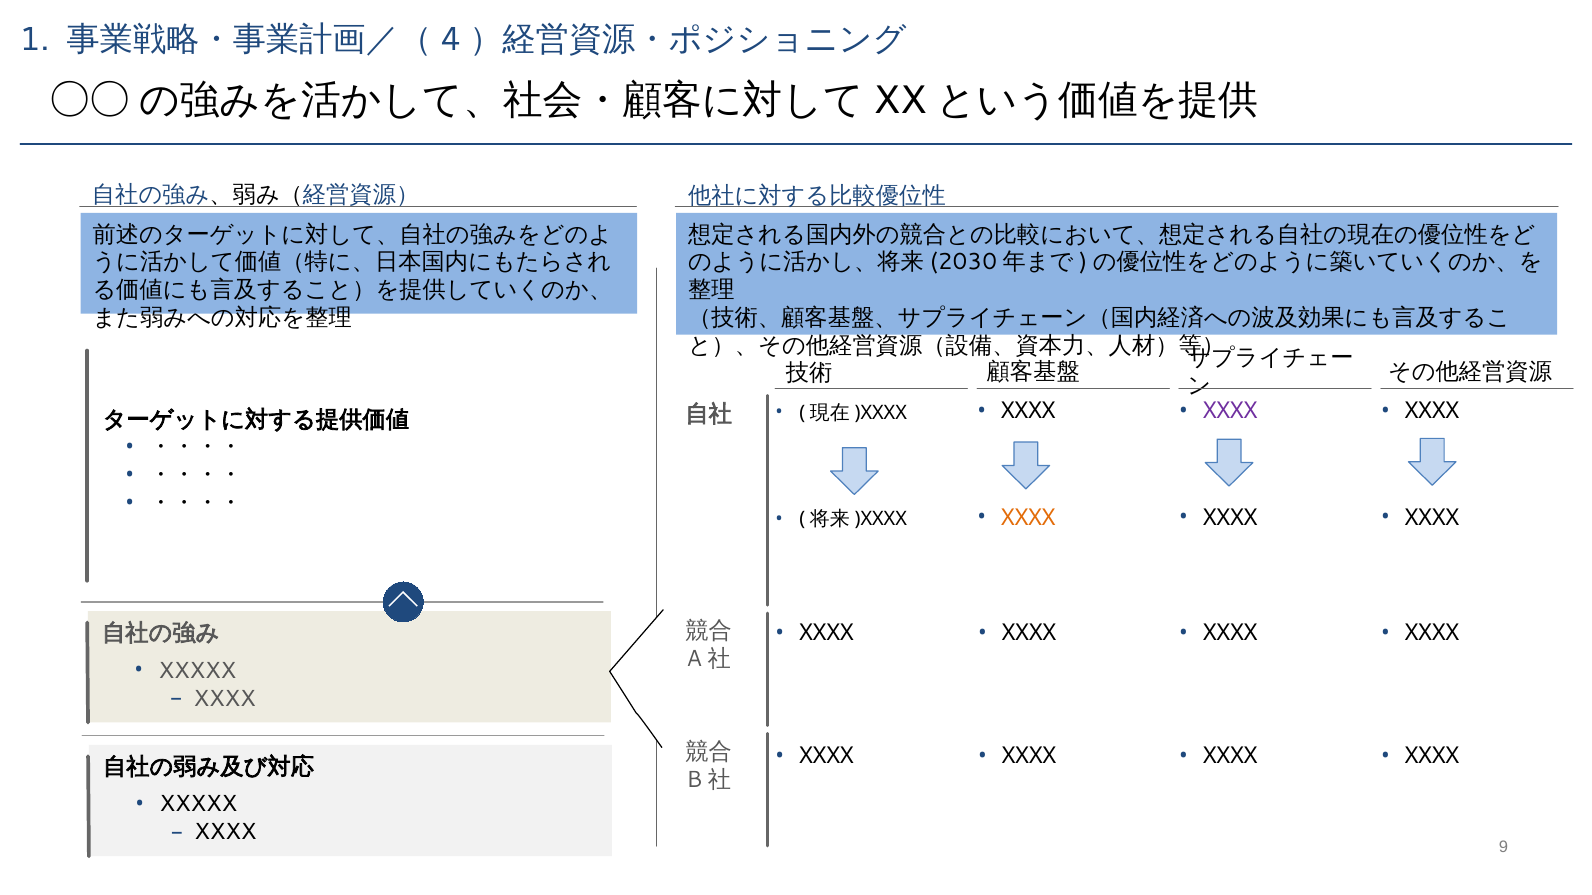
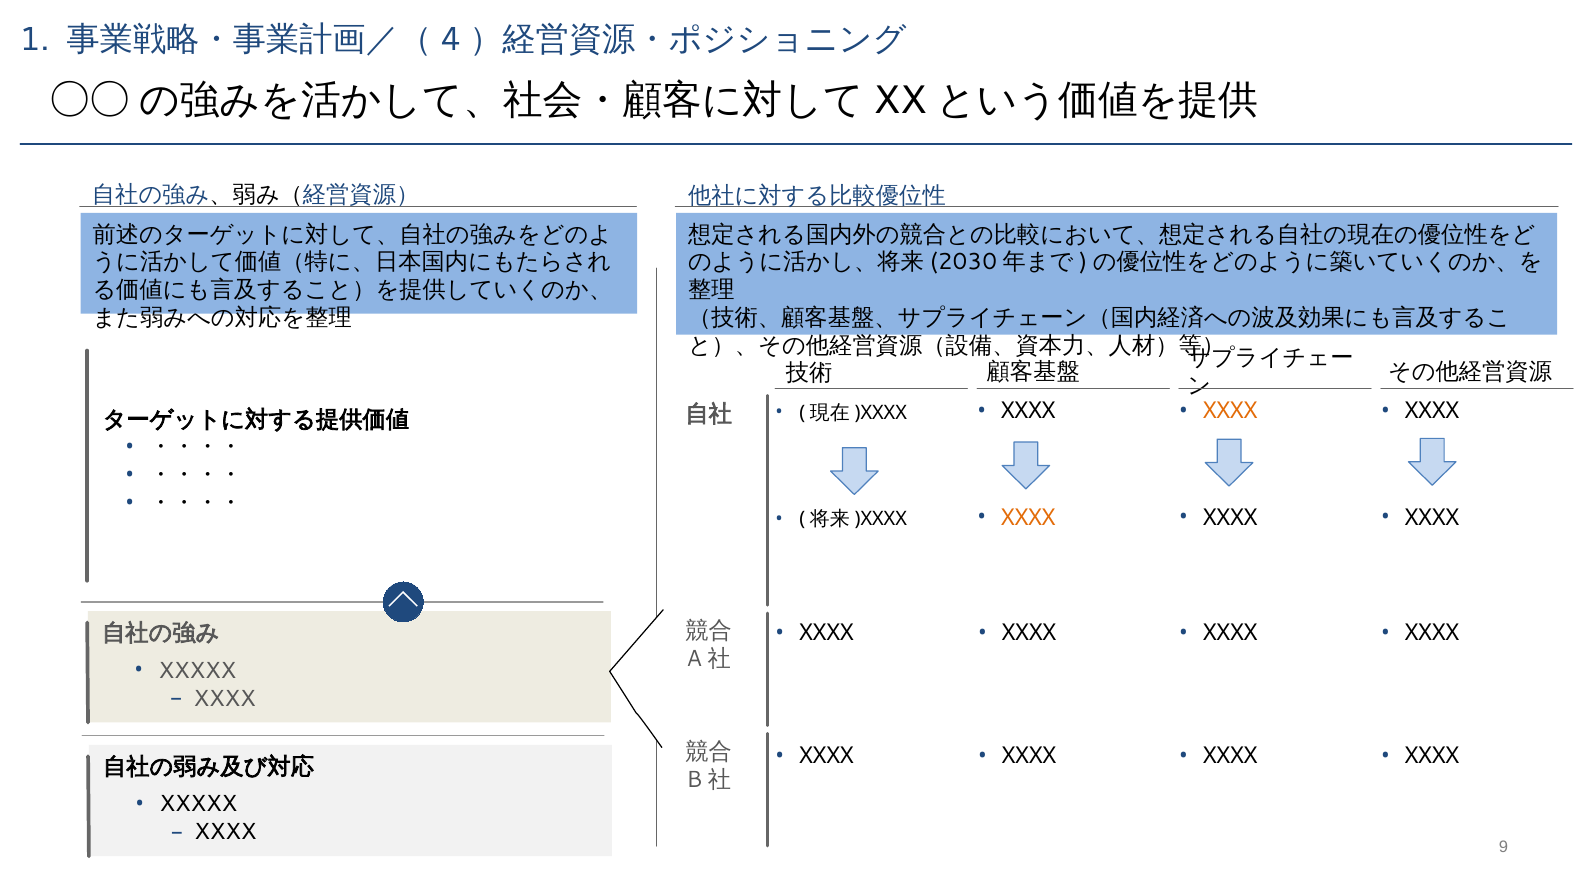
XXXX colour: purple -> orange (1230, 411)
